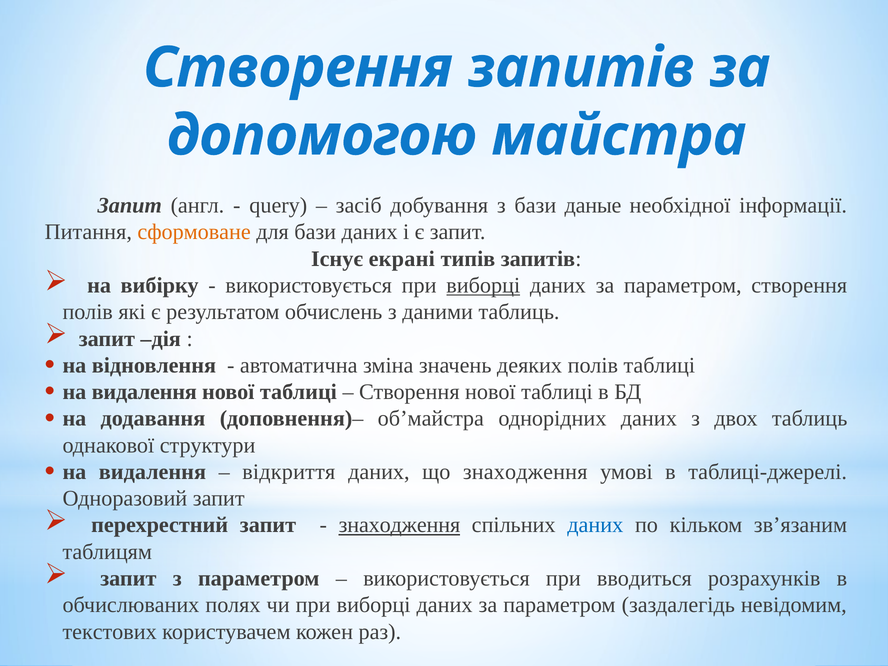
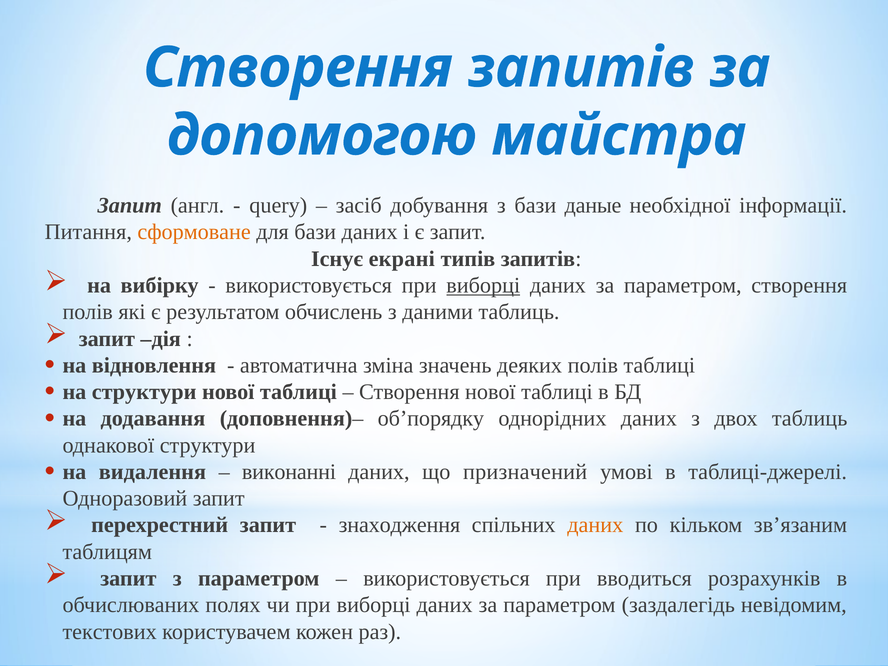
видалення: видалення -> структури (144, 392)
об’майстра: об’майстра -> об’порядку (431, 419)
відкриття: відкриття -> виконанні (289, 472)
що знаходження: знаходження -> призначений (525, 472)
знаходження underline: present -> none (399, 525)
даних colour: blue -> orange (595, 525)
